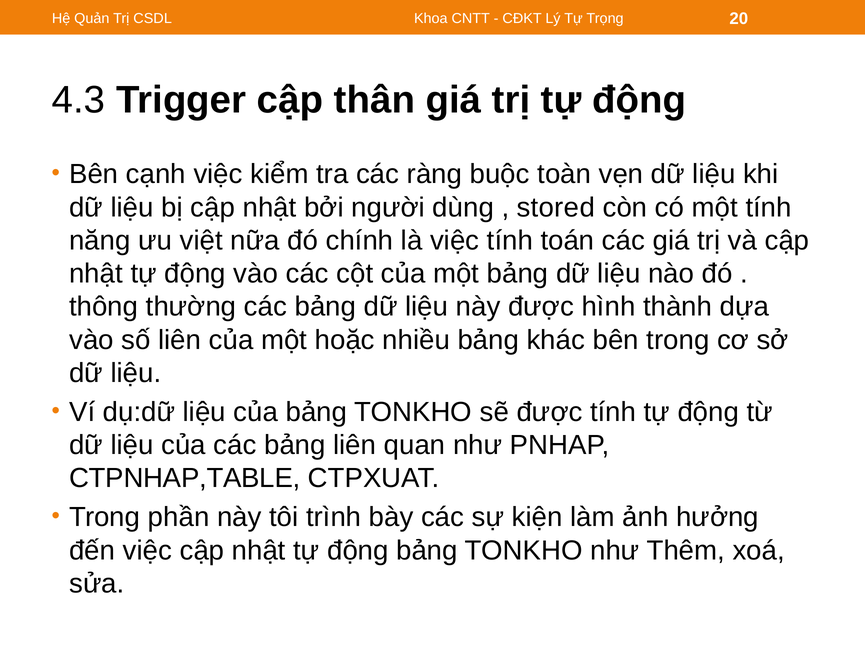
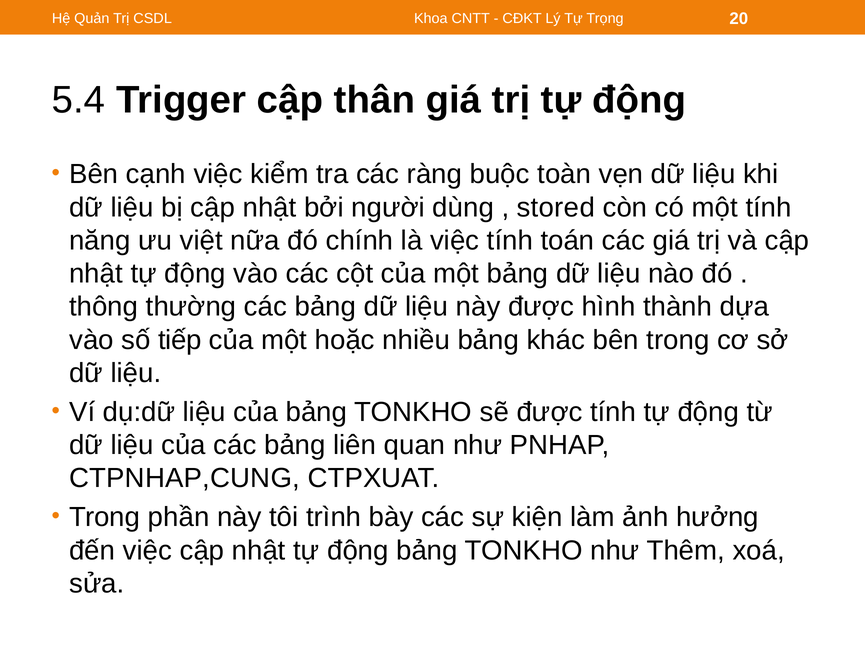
4.3: 4.3 -> 5.4 (79, 100)
số liên: liên -> tiếp (180, 340)
CTPNHAP,TABLE: CTPNHAP,TABLE -> CTPNHAP,CUNG (185, 478)
